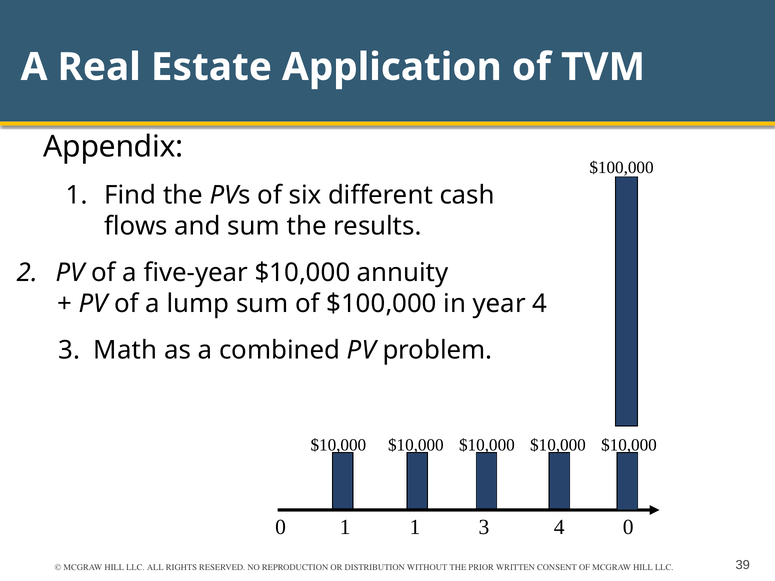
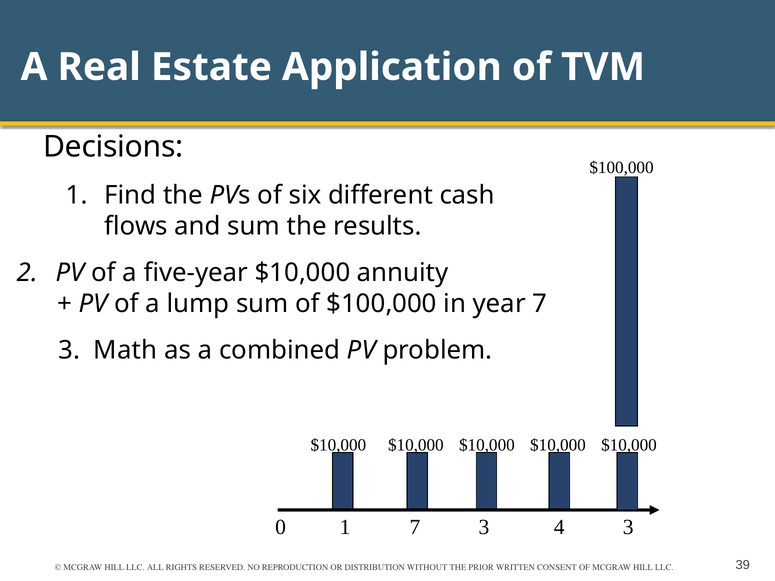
Appendix: Appendix -> Decisions (113, 147)
year 4: 4 -> 7 (540, 304)
1 1: 1 -> 7 (415, 527)
4 0: 0 -> 3 (628, 527)
